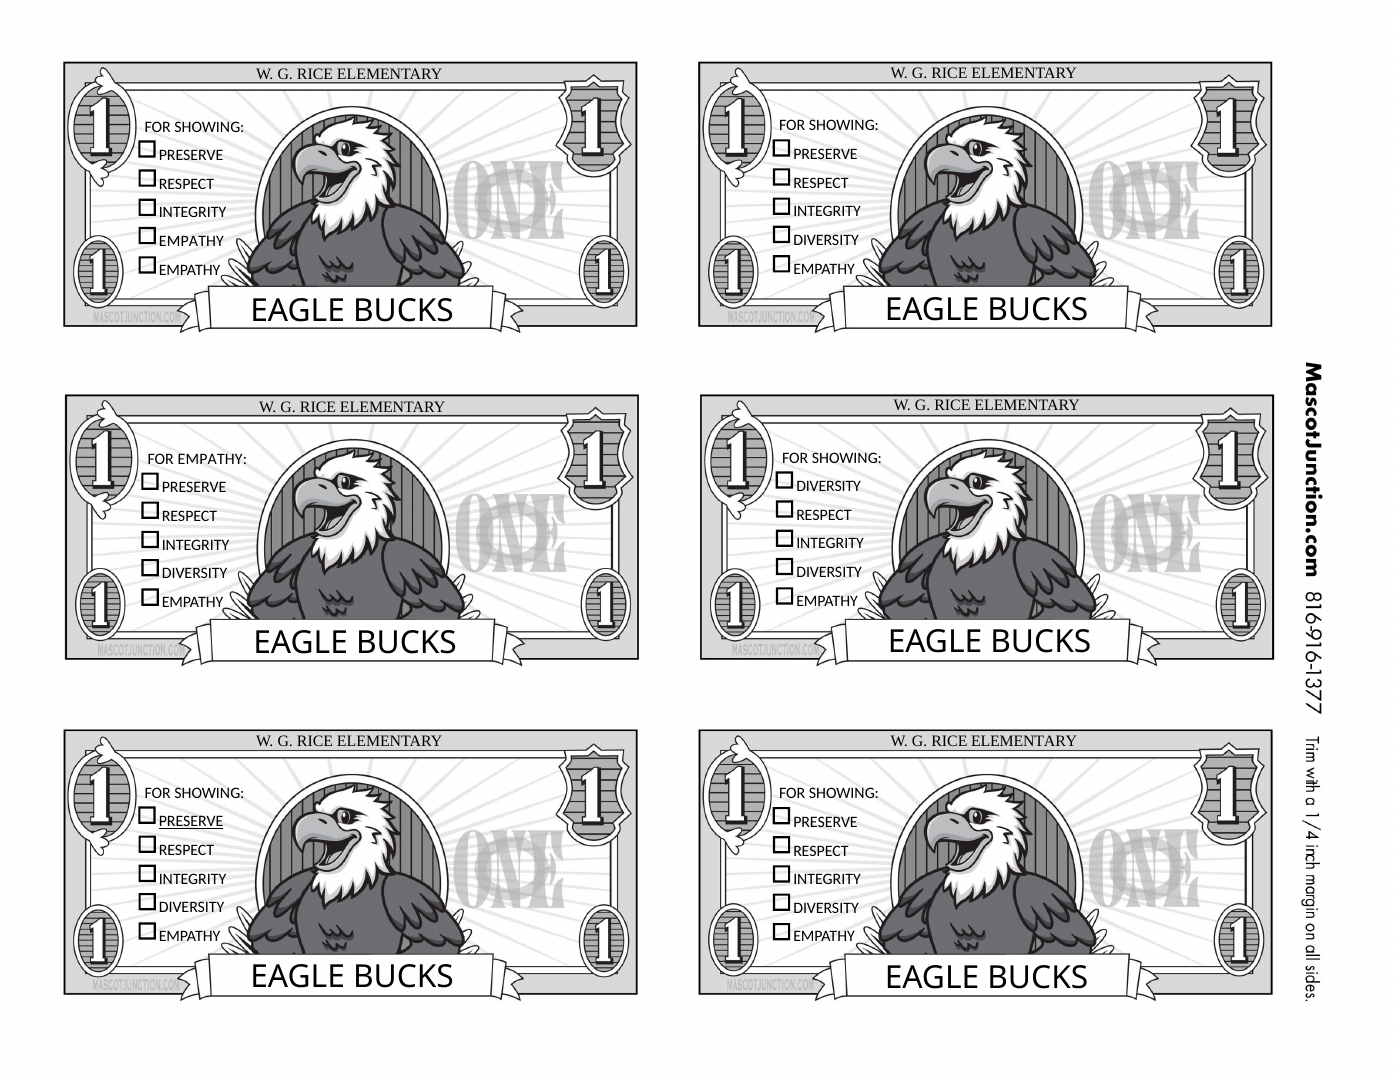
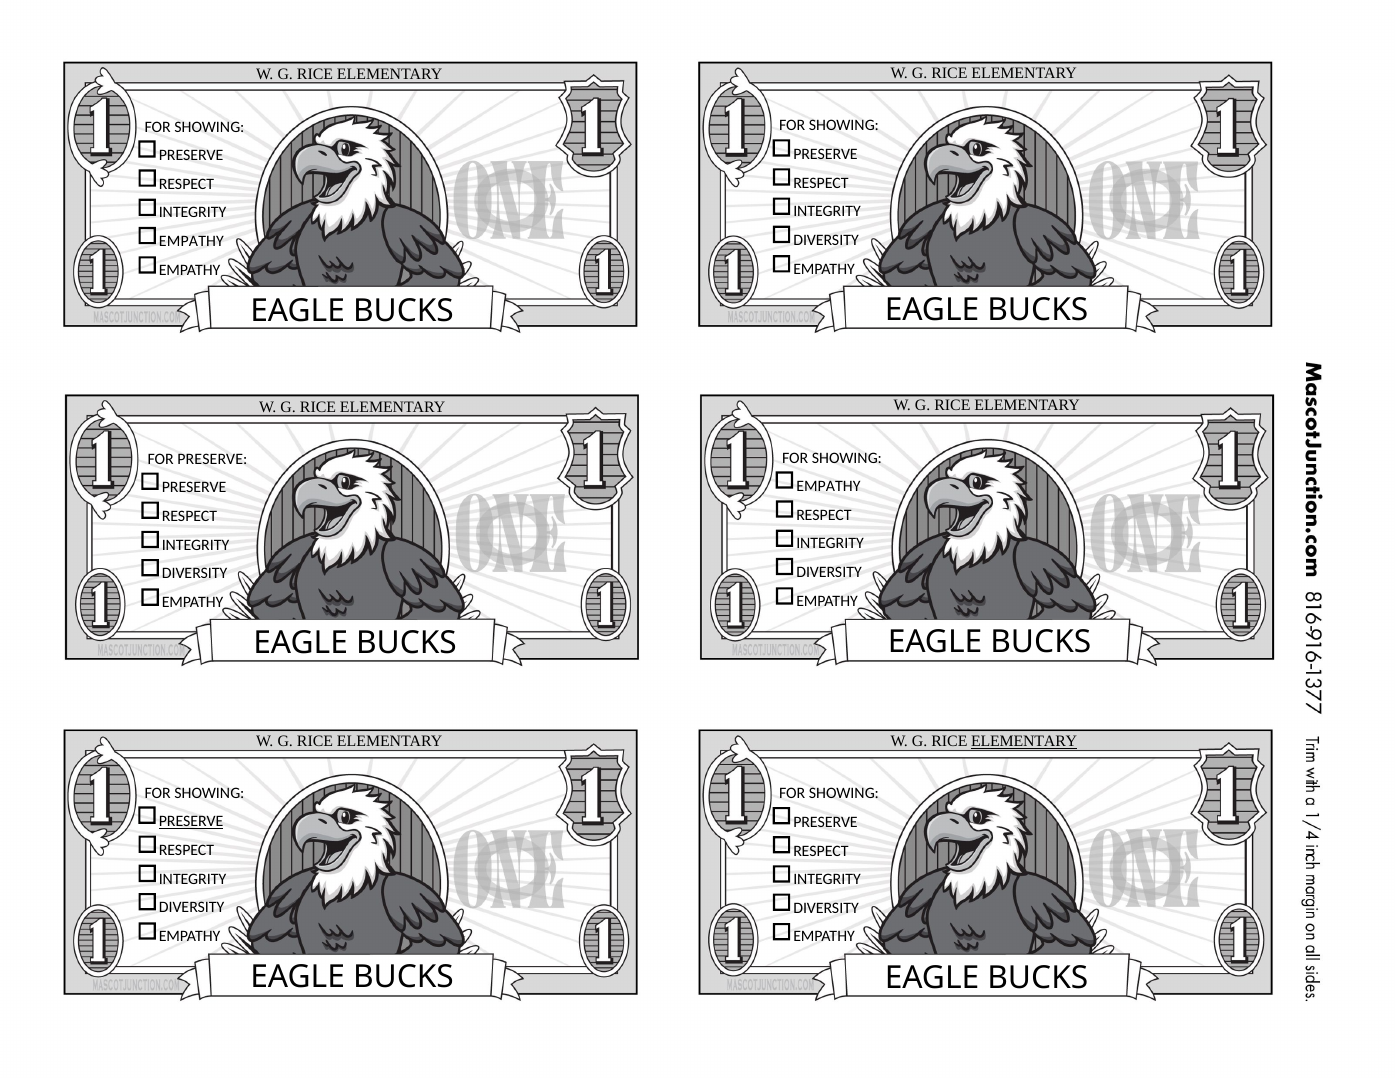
FOR EMPATHY: EMPATHY -> PRESERVE (212, 459)
DIVERSITY: DIVERSITY -> EMPATHY (828, 486)
ELEMENTARY underline: none -> present (1024, 741)
